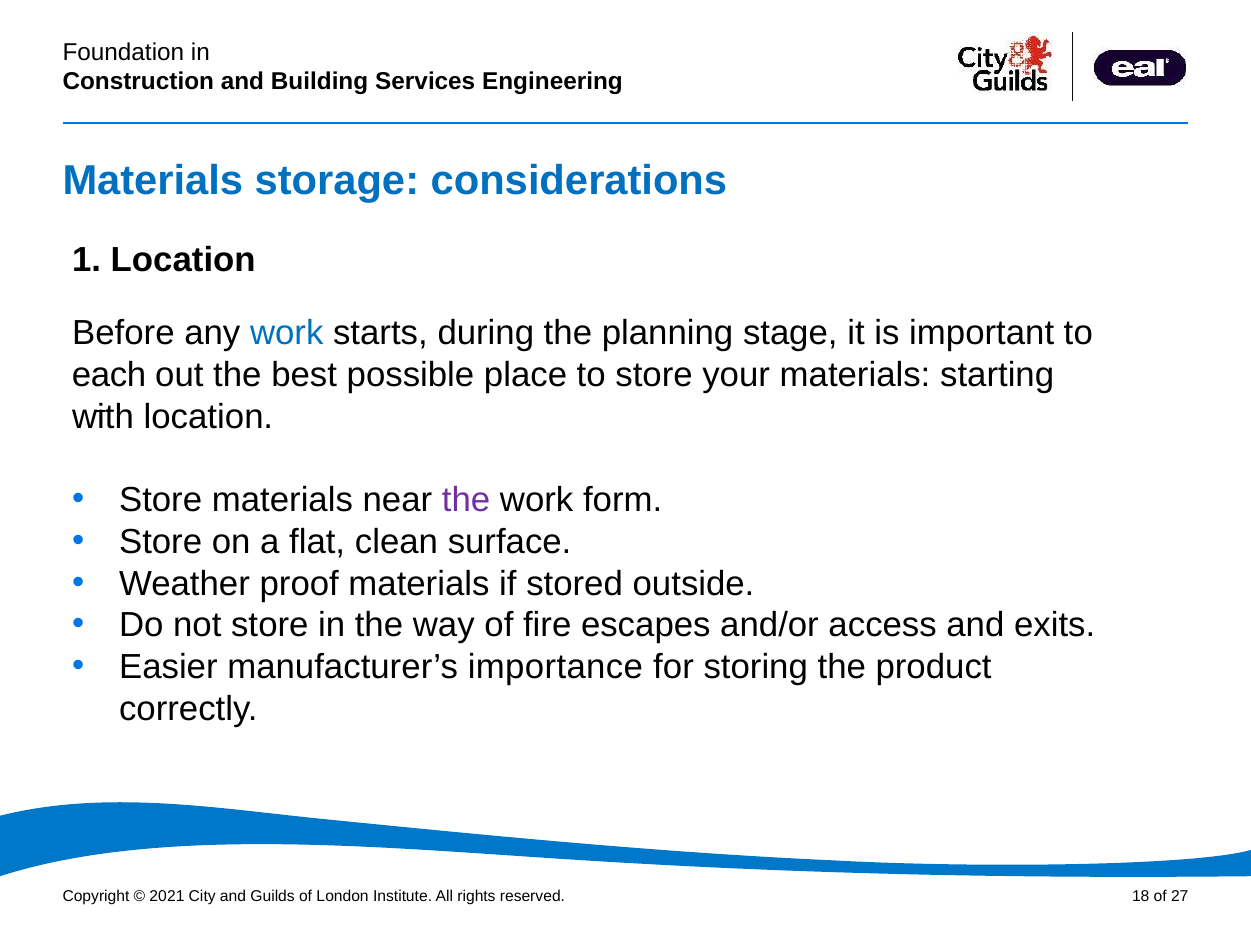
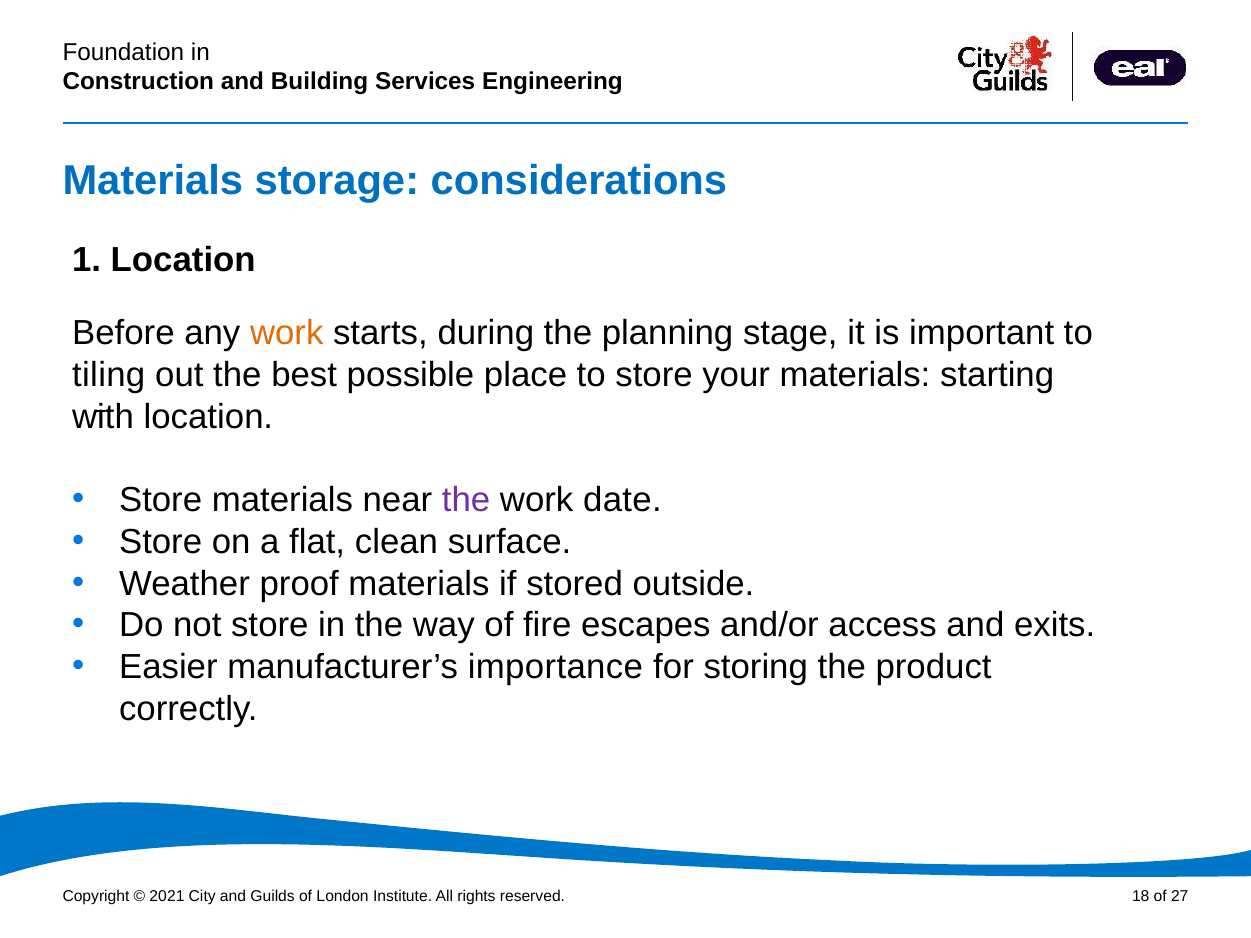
work colour: blue -> orange (287, 334)
each: each -> tiling (109, 375)
form: form -> date (622, 500)
